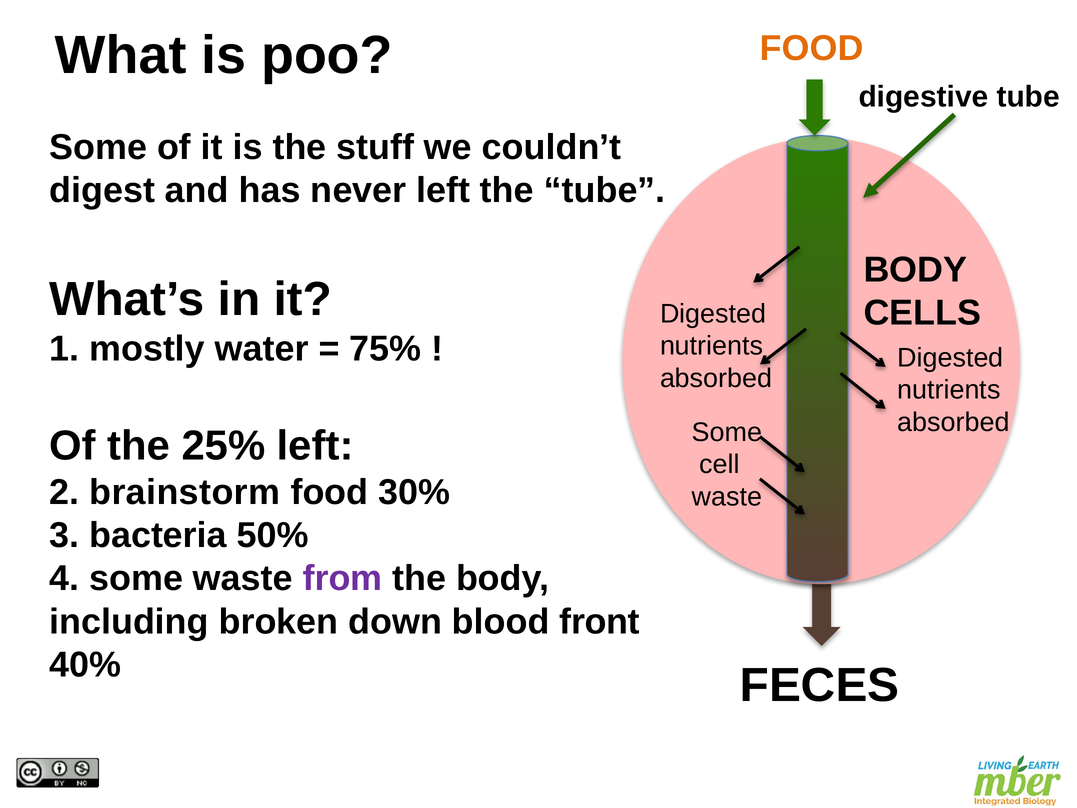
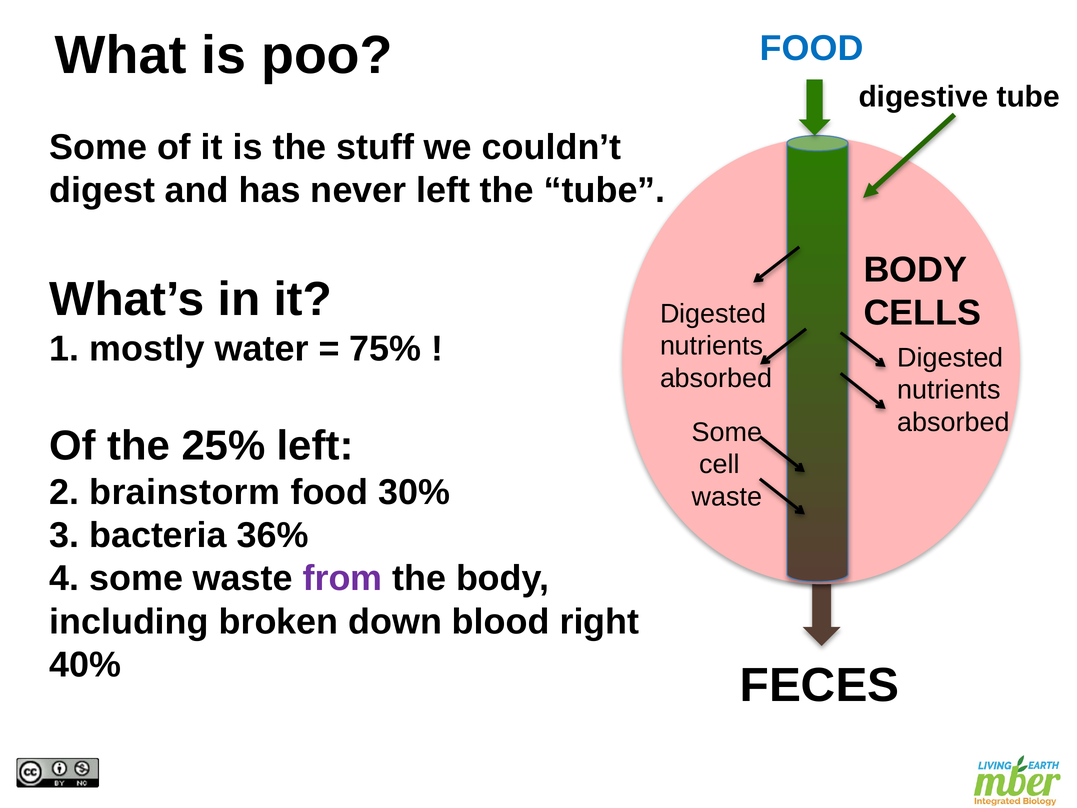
FOOD colour: orange -> blue (812, 48)
50%: 50% -> 36% (273, 535)
front: front -> right (599, 621)
